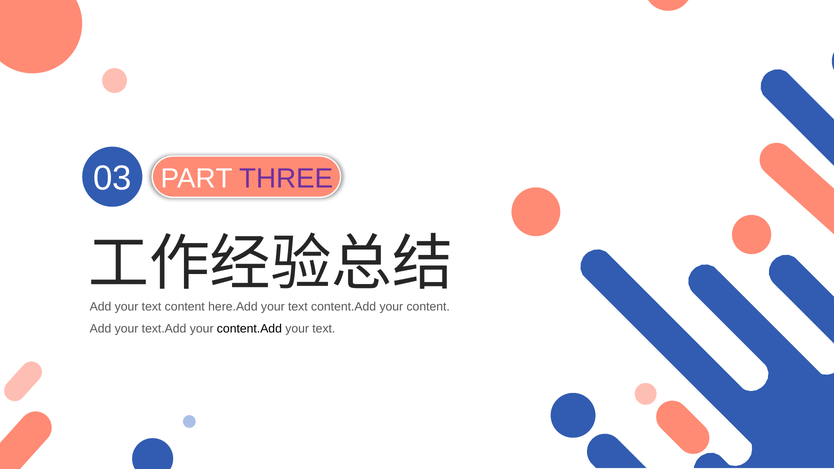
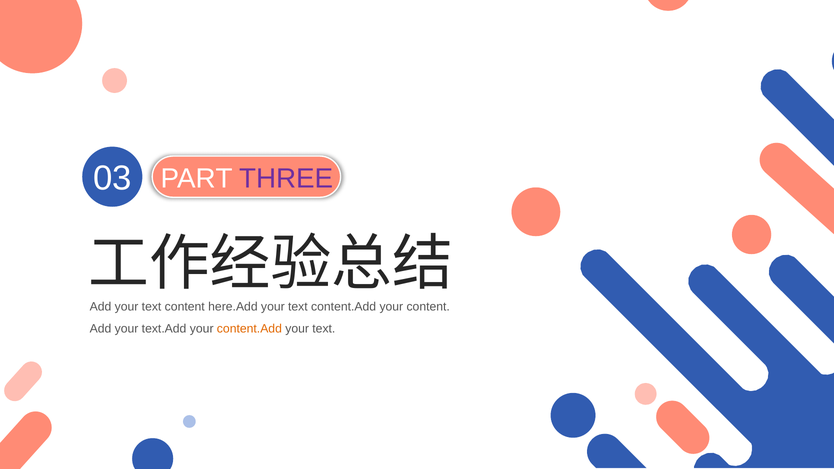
content.Add colour: black -> orange (249, 329)
